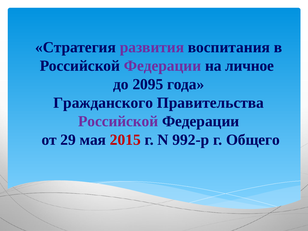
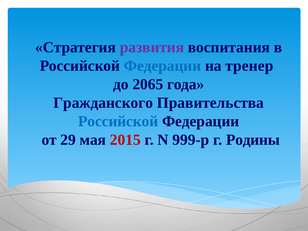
Федерации colour: purple -> blue (163, 66)
личное: личное -> тренер (249, 66)
2095: 2095 -> 2065 (148, 84)
Российской colour: purple -> blue (118, 121)
992-р: 992-р -> 999-р (191, 140)
Общего: Общего -> Родины (253, 140)
